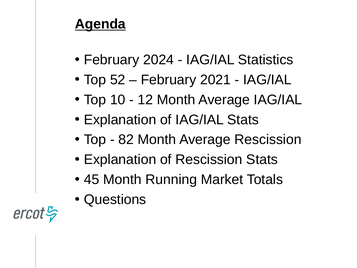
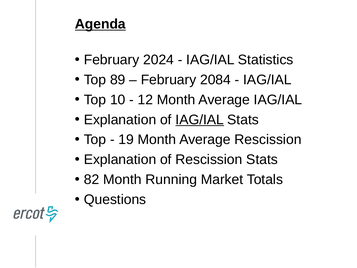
52: 52 -> 89 (118, 80)
2021: 2021 -> 2084 (215, 80)
IAG/IAL underline: none -> present (200, 120)
82: 82 -> 19 (126, 140)
45: 45 -> 82 (92, 179)
